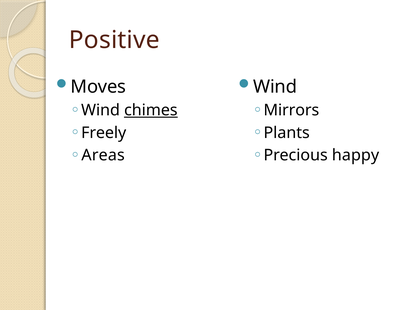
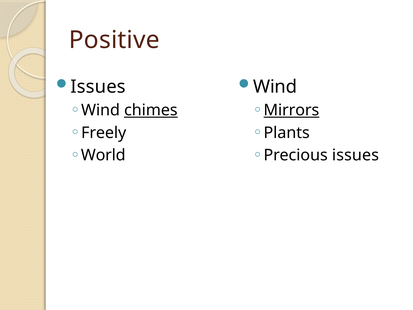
Moves: Moves -> Issues (98, 87)
Mirrors underline: none -> present (291, 110)
Areas: Areas -> World (103, 155)
Precious happy: happy -> issues (355, 155)
